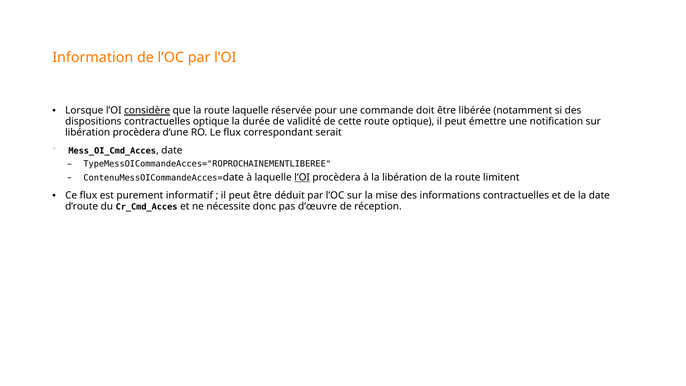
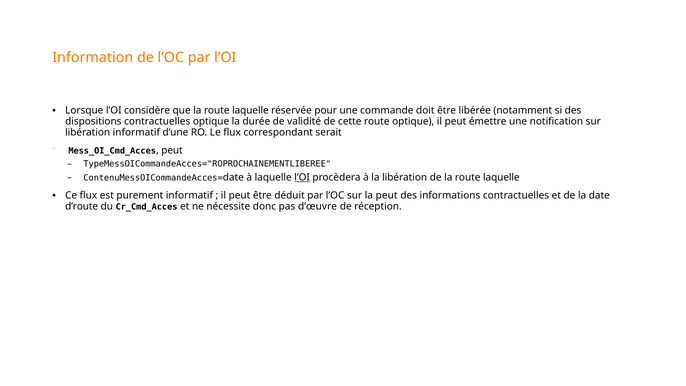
considère underline: present -> none (147, 111)
libération procèdera: procèdera -> informatif (136, 132)
Mess_OI_Cmd_Acces date: date -> peut (172, 150)
de la route limitent: limitent -> laquelle (501, 178)
la mise: mise -> peut (387, 196)
